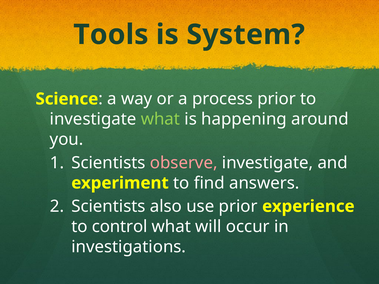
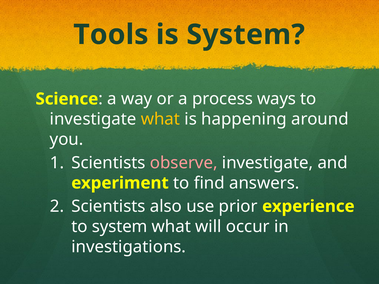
process prior: prior -> ways (277, 99)
what colour: light green -> yellow (160, 119)
to control: control -> system (120, 227)
